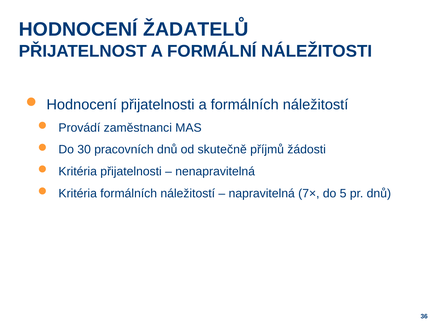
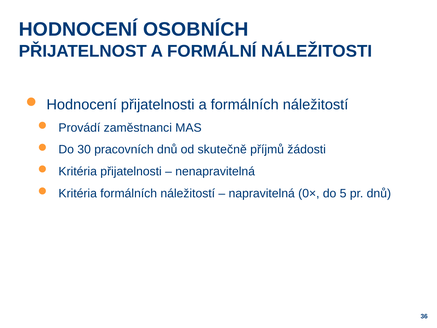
ŽADATELŮ: ŽADATELŮ -> OSOBNÍCH (196, 29)
7×: 7× -> 0× (309, 193)
